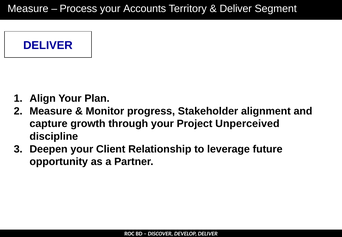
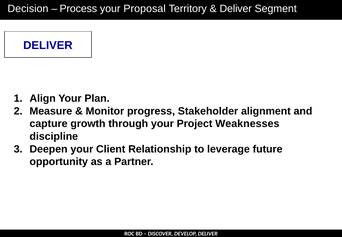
Measure: Measure -> Decision (28, 9)
Accounts: Accounts -> Proposal (145, 9)
Unperceived: Unperceived -> Weaknesses (247, 124)
